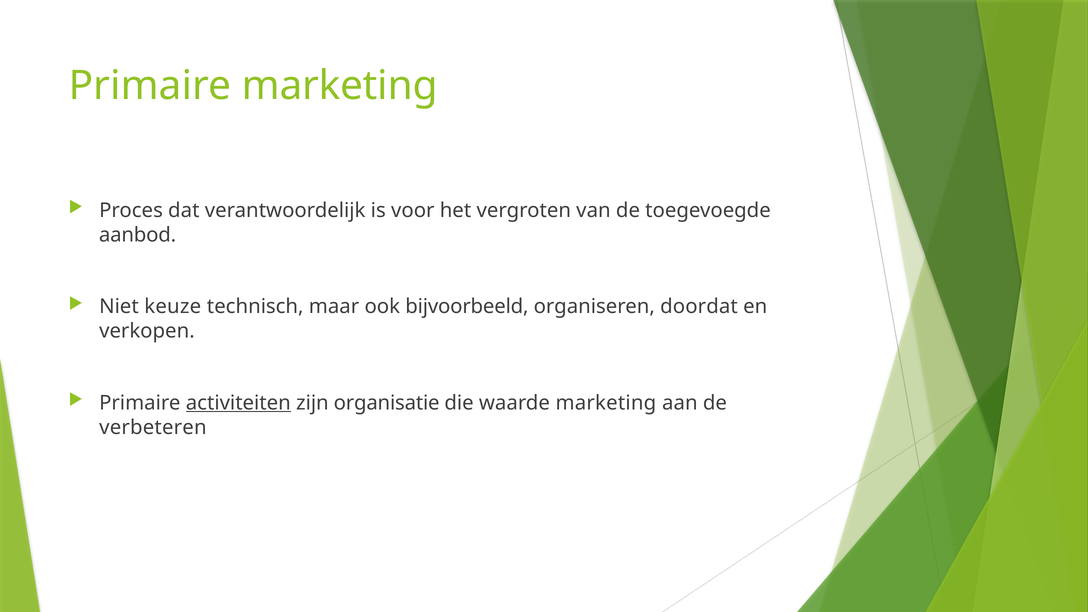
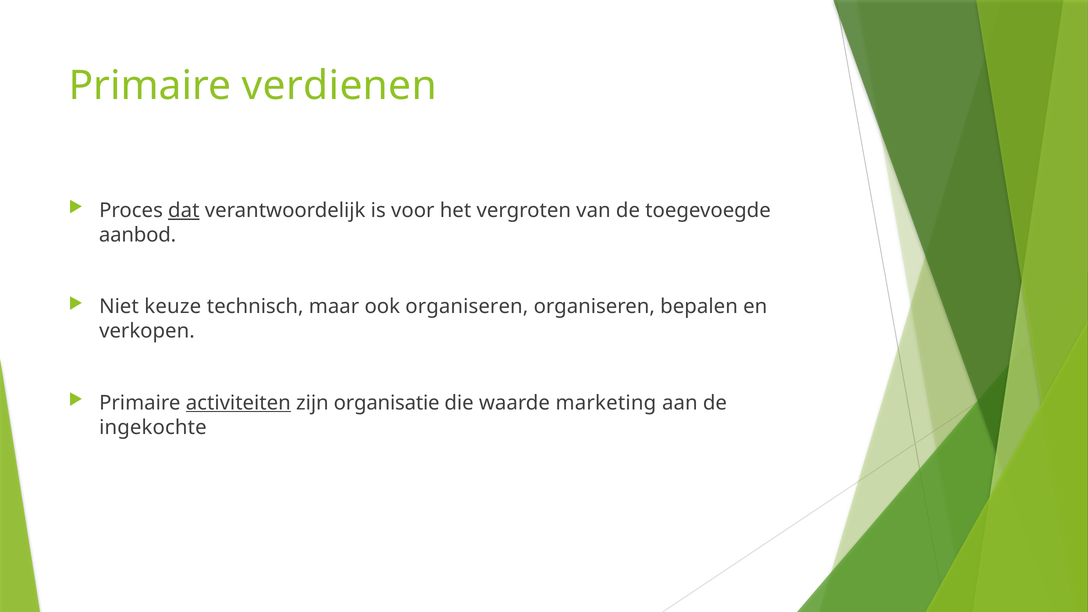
Primaire marketing: marketing -> verdienen (339, 86)
dat underline: none -> present (184, 211)
ook bijvoorbeeld: bijvoorbeeld -> organiseren (467, 307)
doordat: doordat -> bepalen (699, 307)
verbeteren: verbeteren -> ingekochte (153, 427)
